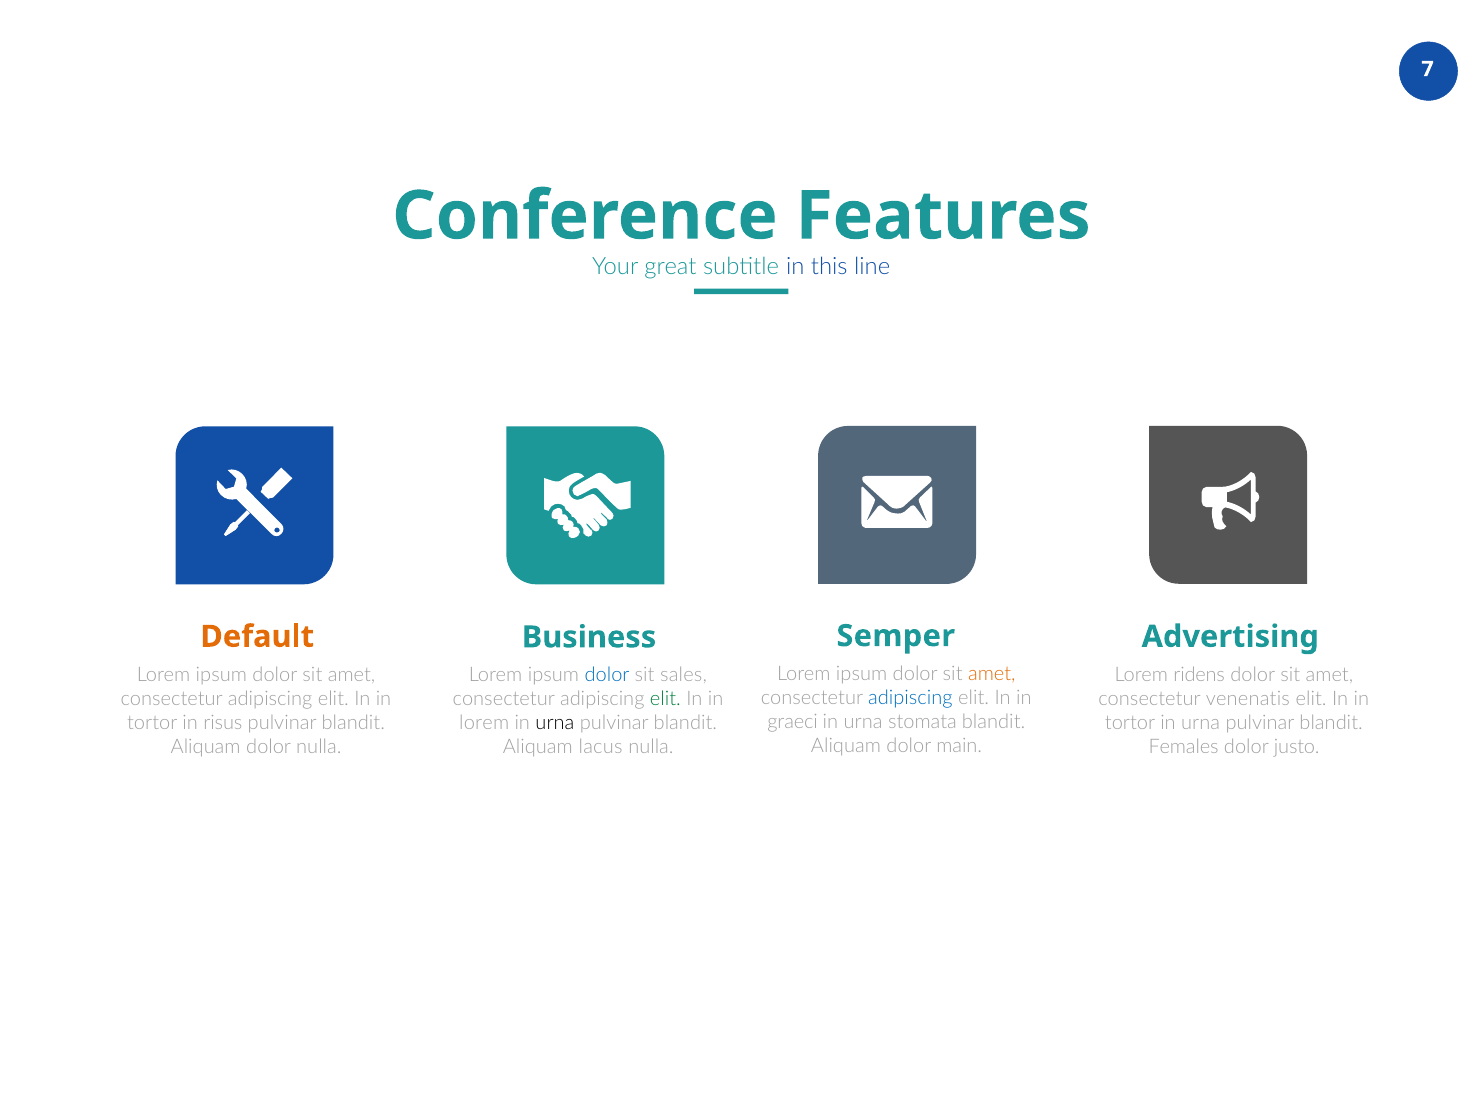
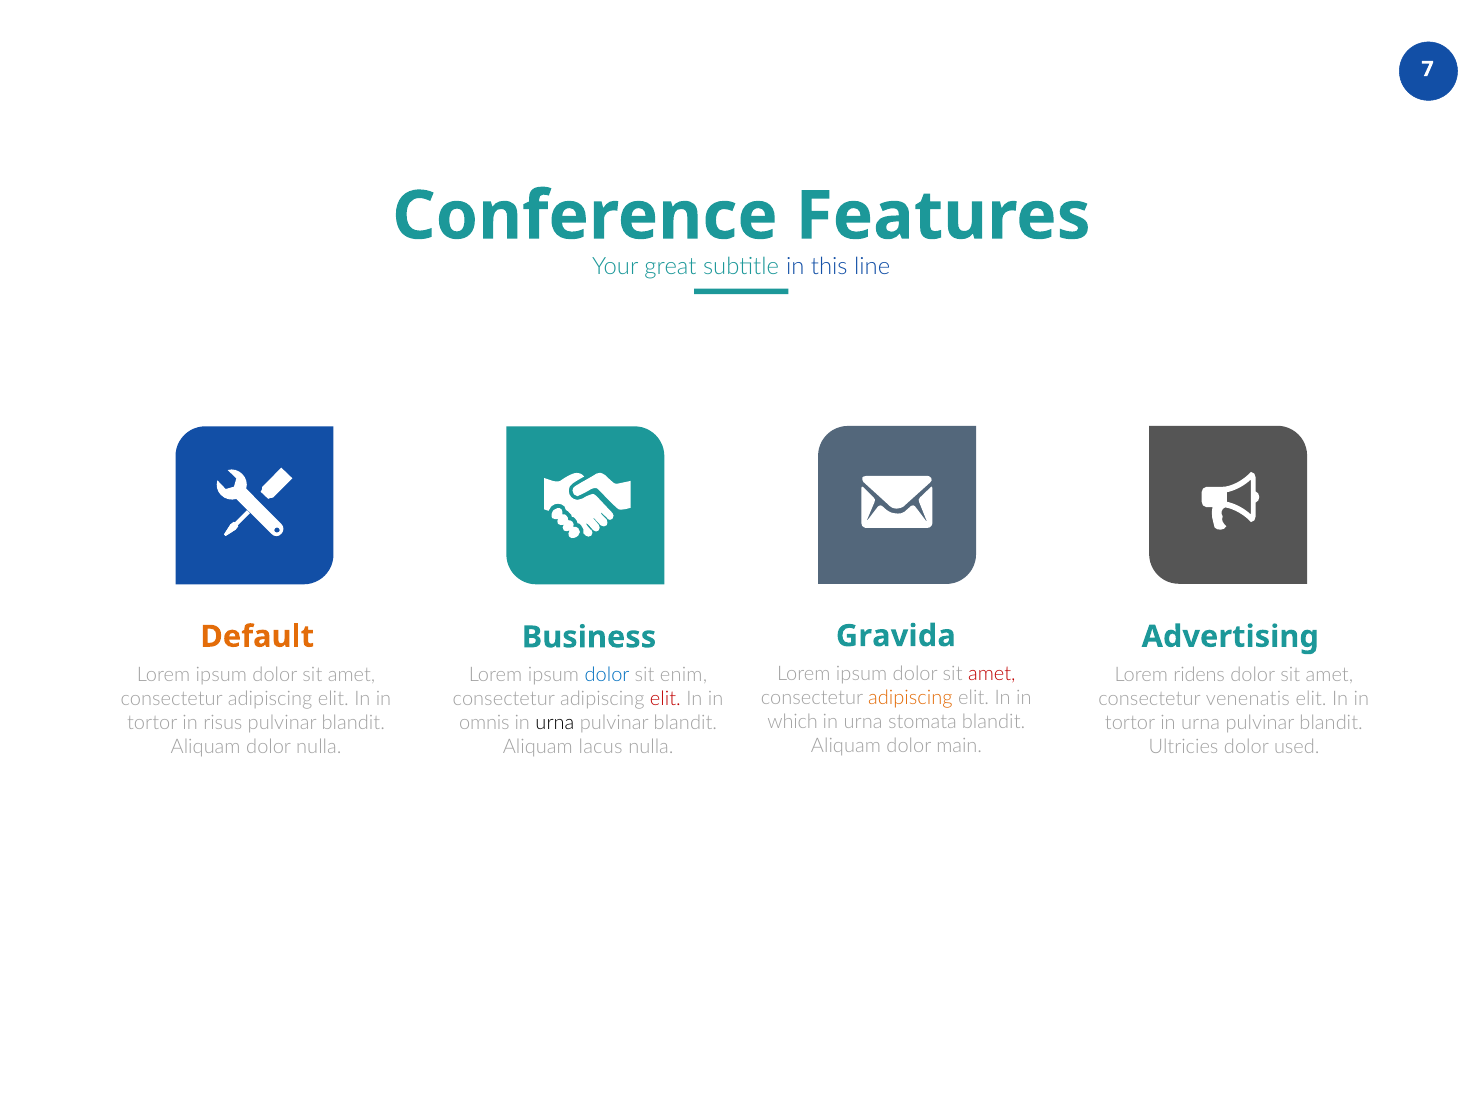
Semper: Semper -> Gravida (896, 636)
amet colour: orange -> red (992, 674)
sales: sales -> enim (684, 675)
adipiscing colour: blue -> orange (910, 698)
elit colour: green -> red (665, 699)
graeci: graeci -> which (793, 722)
lorem: lorem -> omnis (484, 723)
Females: Females -> Ultricies (1184, 747)
justo: justo -> used (1297, 747)
